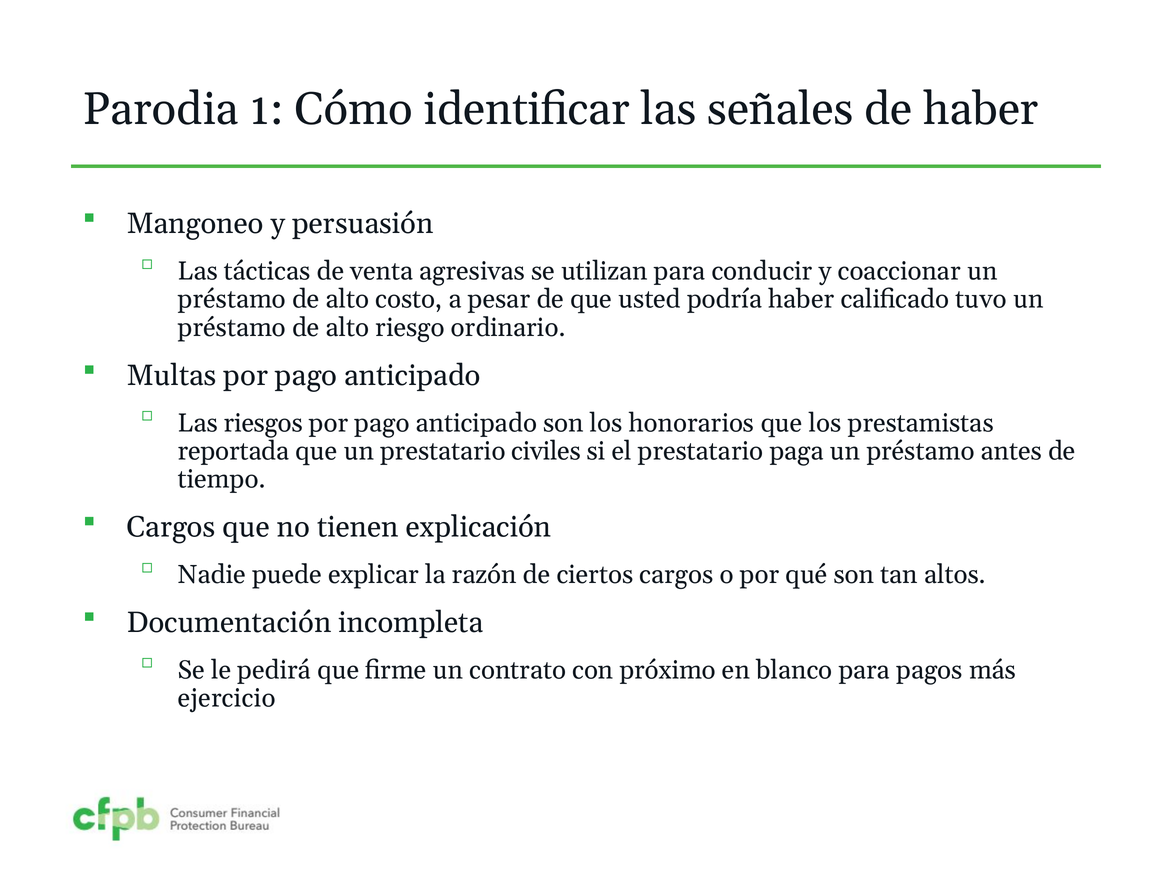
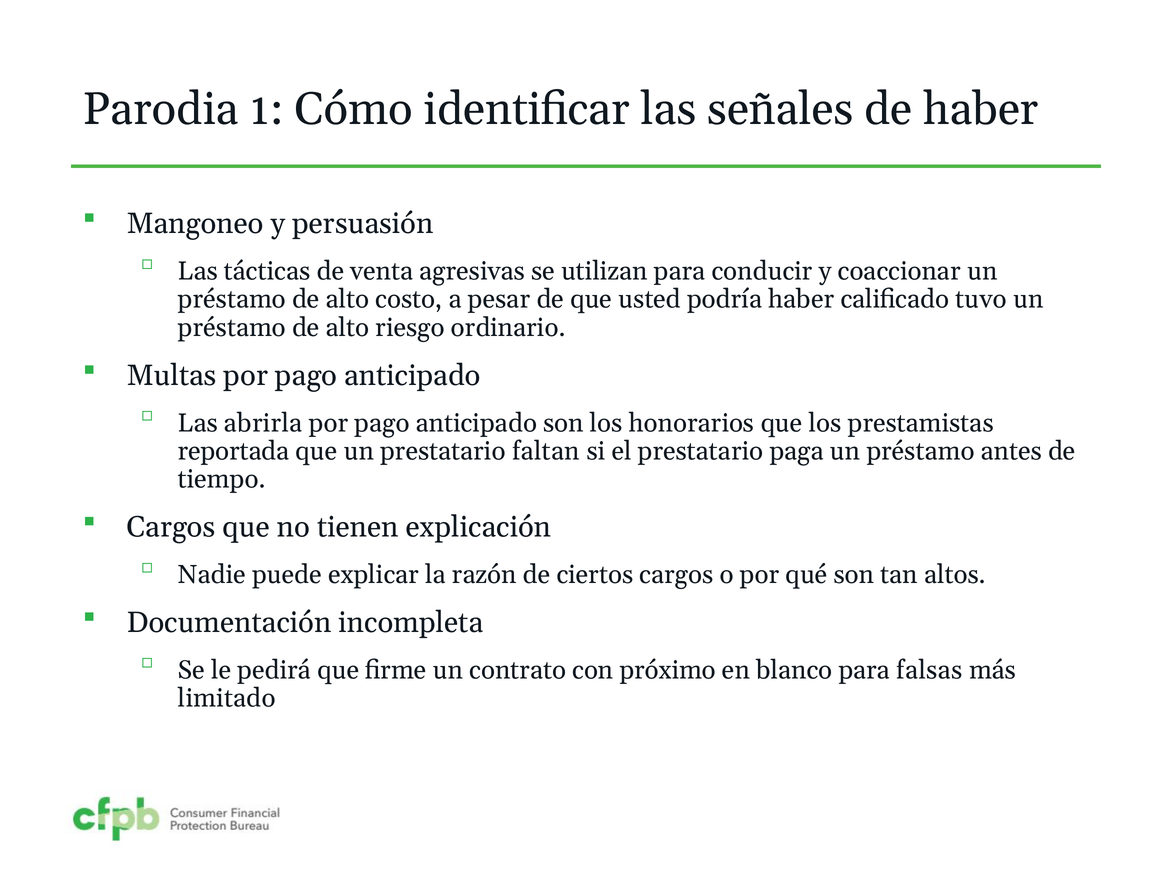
riesgos: riesgos -> abrirla (263, 423)
civiles: civiles -> faltan (546, 451)
pagos: pagos -> falsas (929, 670)
ejercicio: ejercicio -> limitado (227, 698)
